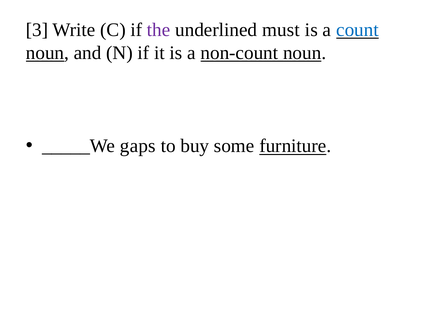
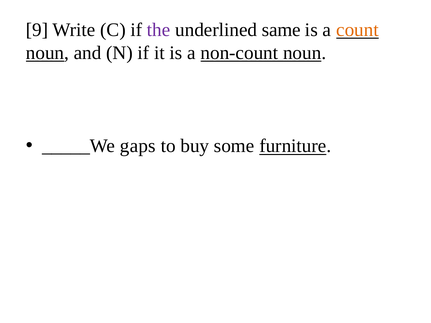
3: 3 -> 9 (37, 30)
must: must -> same (281, 30)
count colour: blue -> orange (358, 30)
